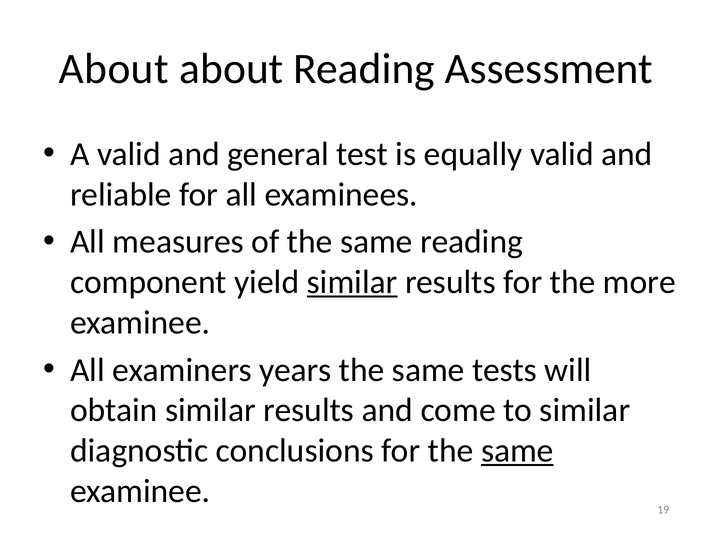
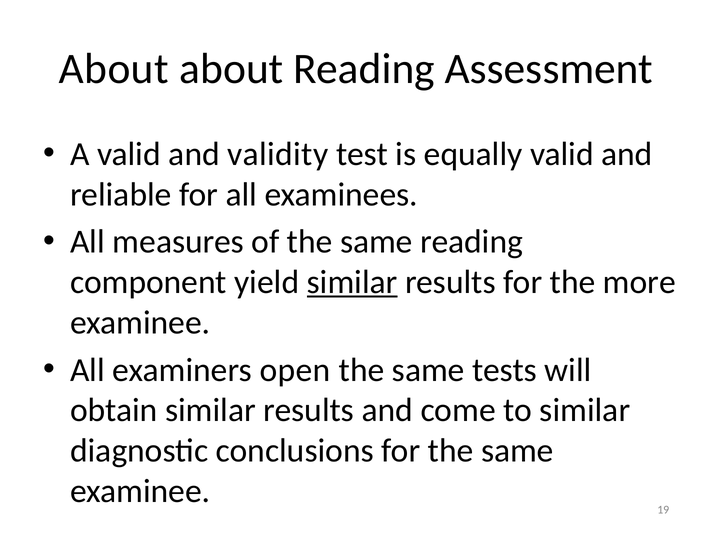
general: general -> validity (278, 154)
years: years -> open (295, 370)
same underline: present -> none (517, 451)
